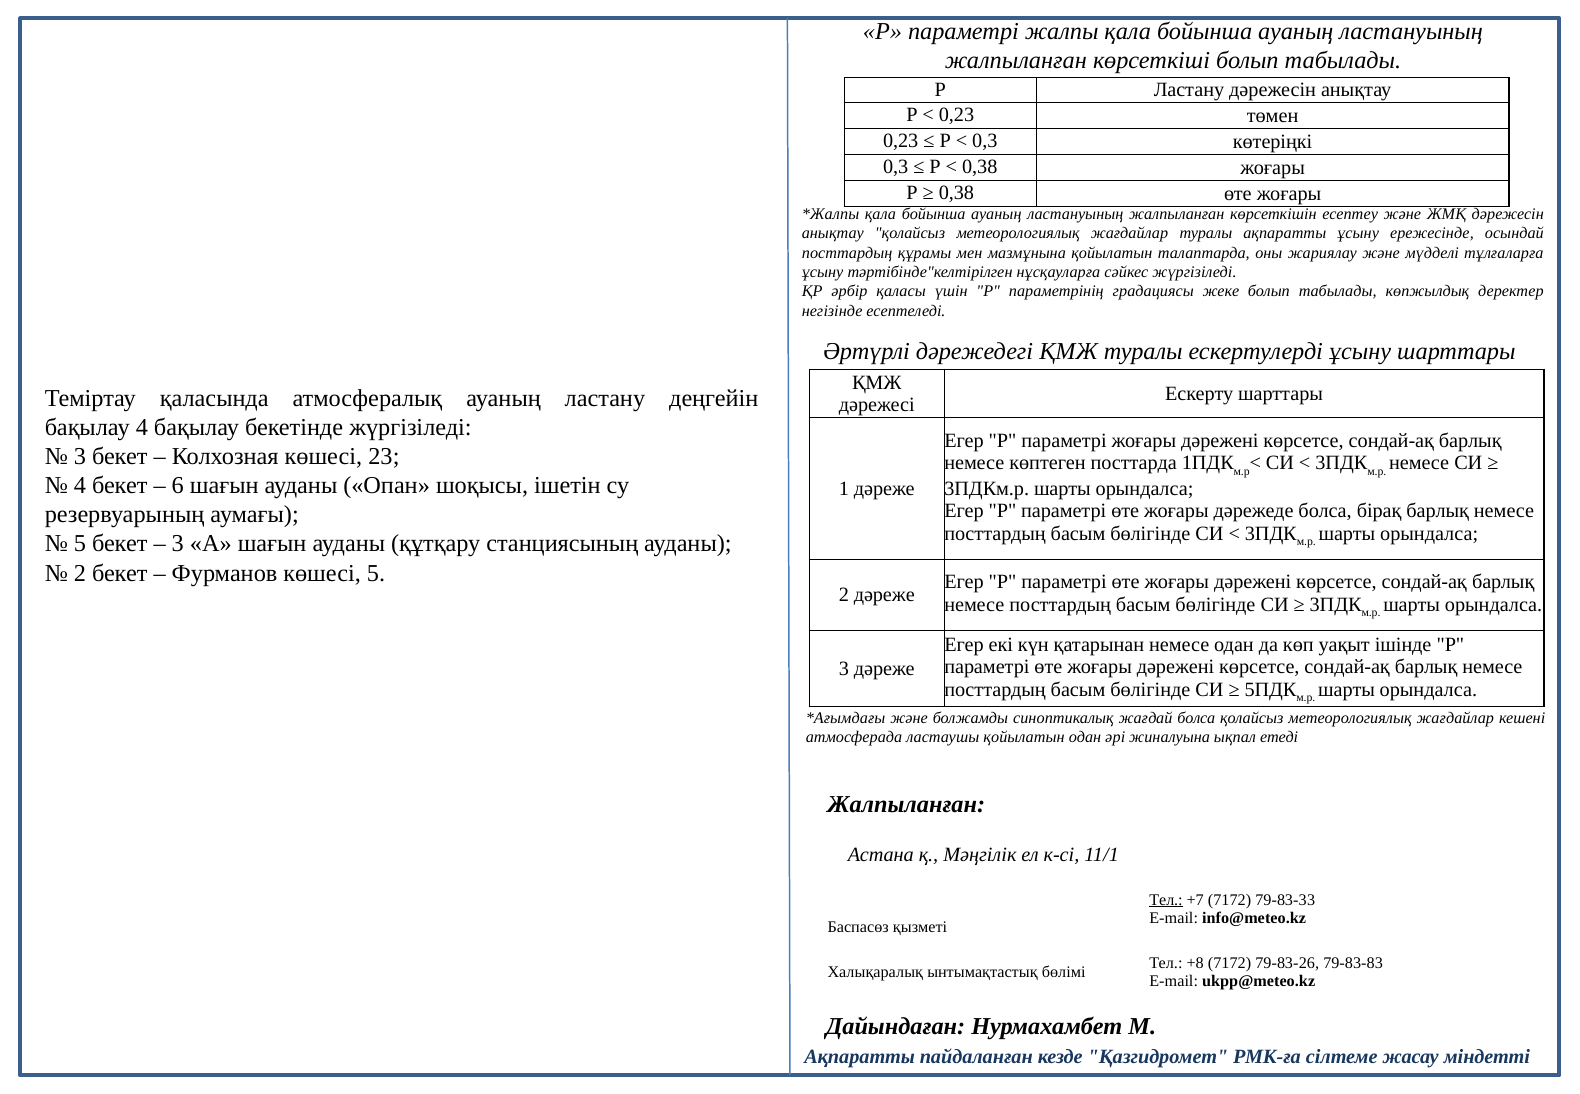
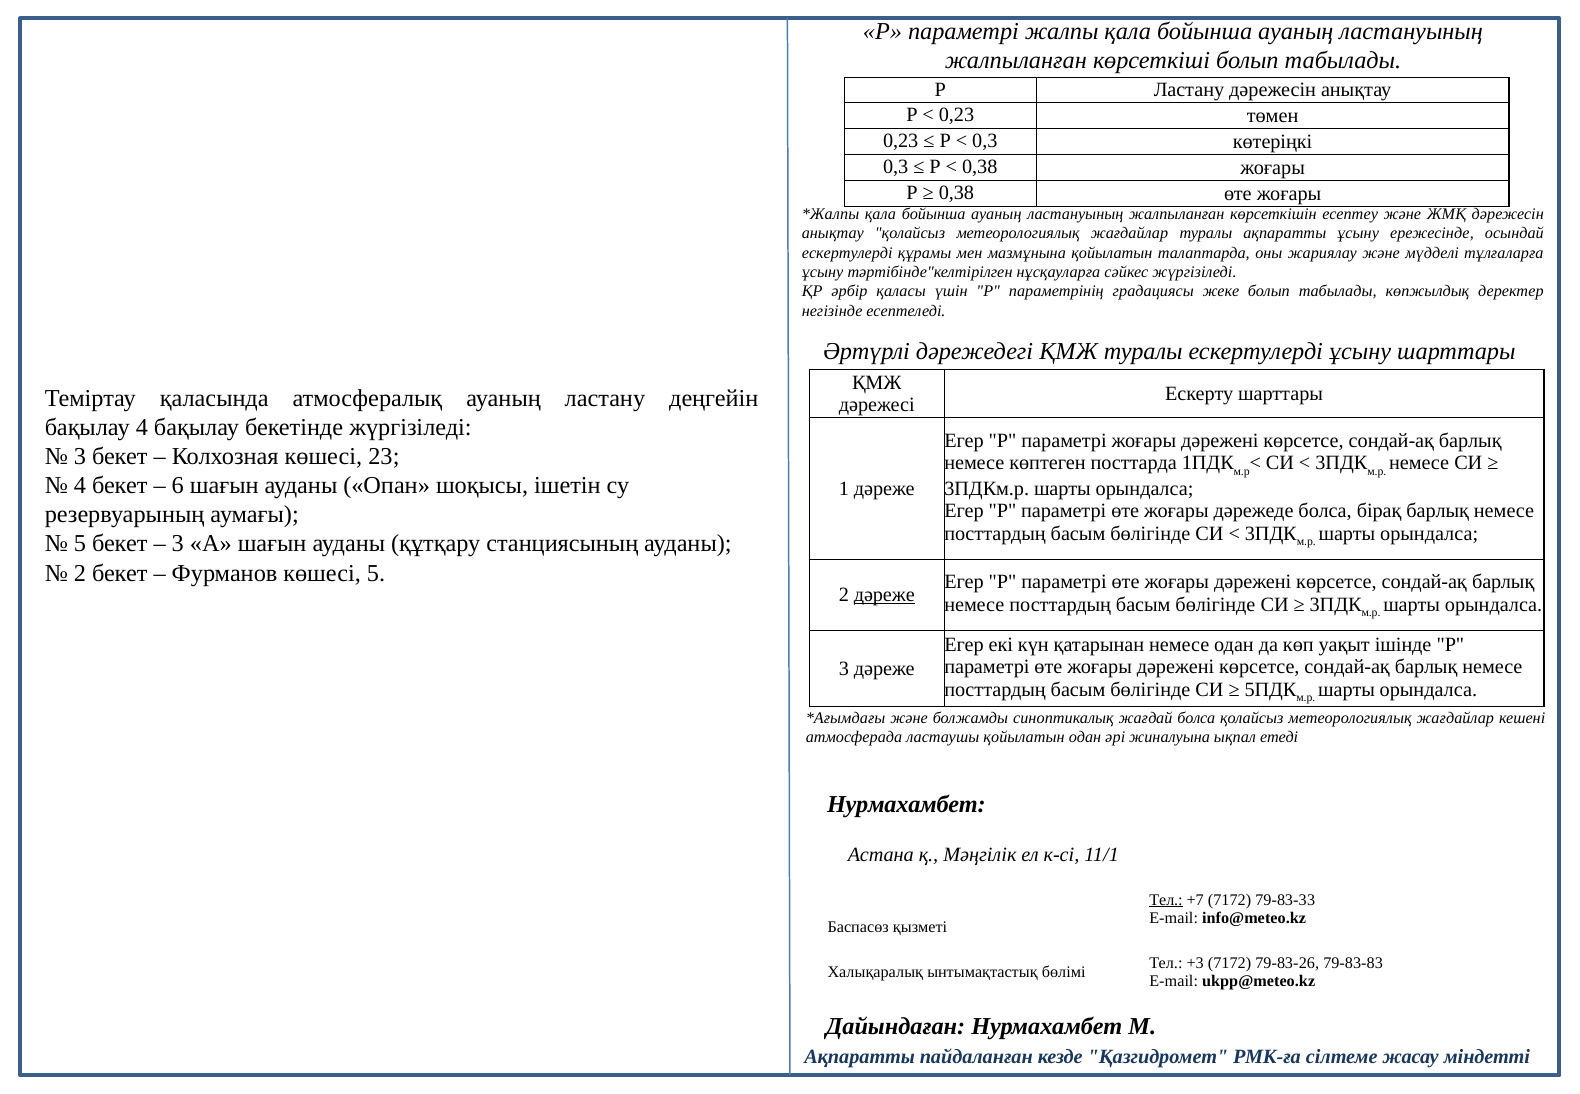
посттардың: посттардың -> ескертулерді (847, 253)
дәреже underline: none -> present (884, 595)
Жалпыланған: Жалпыланған -> Нурмахамбет (906, 804)
+8: +8 -> +3 (1195, 963)
